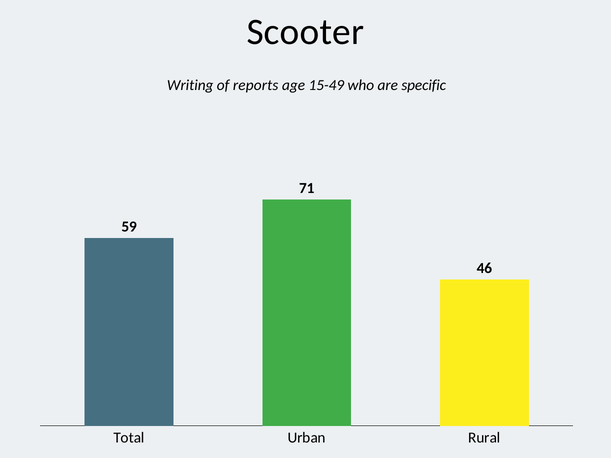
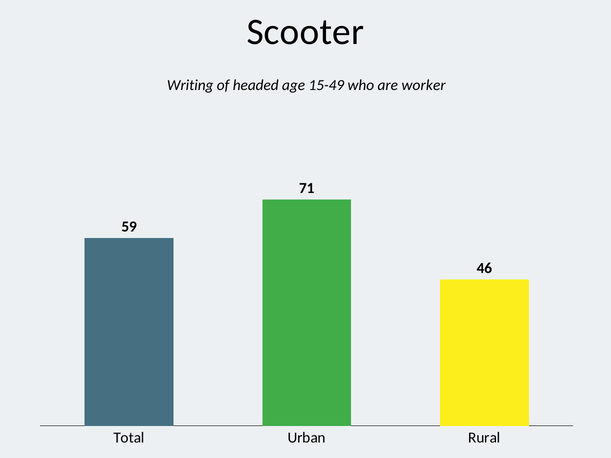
reports: reports -> headed (256, 85)
specific: specific -> worker (424, 85)
